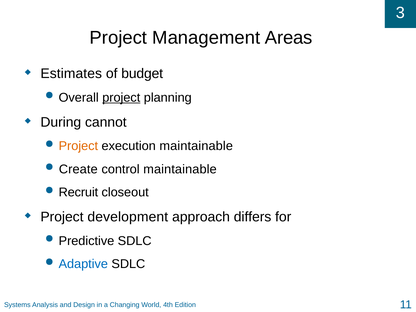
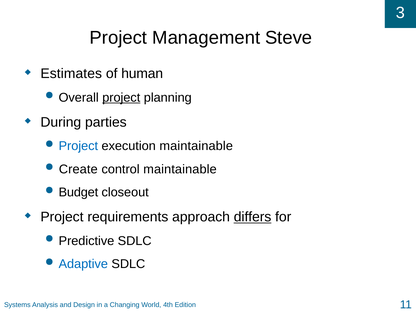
Areas: Areas -> Steve (289, 38)
budget: budget -> human (142, 74)
cannot: cannot -> parties (106, 122)
Project colour: orange -> blue (78, 146)
Recruit: Recruit -> Budget (78, 192)
development: development -> requirements (128, 217)
differs underline: none -> present (253, 217)
